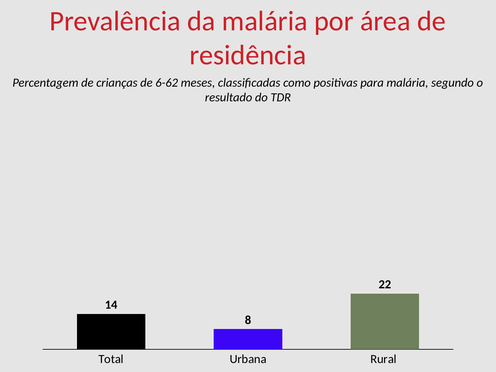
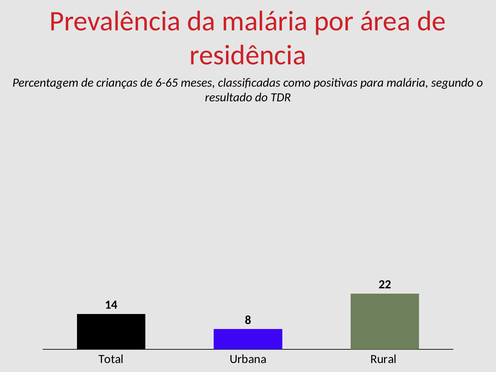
6-62: 6-62 -> 6-65 (167, 83)
